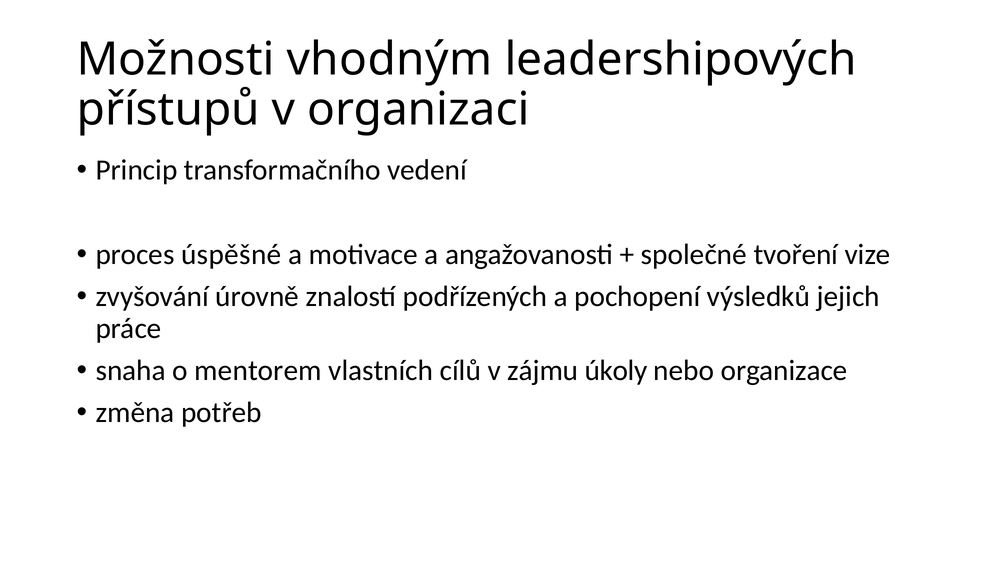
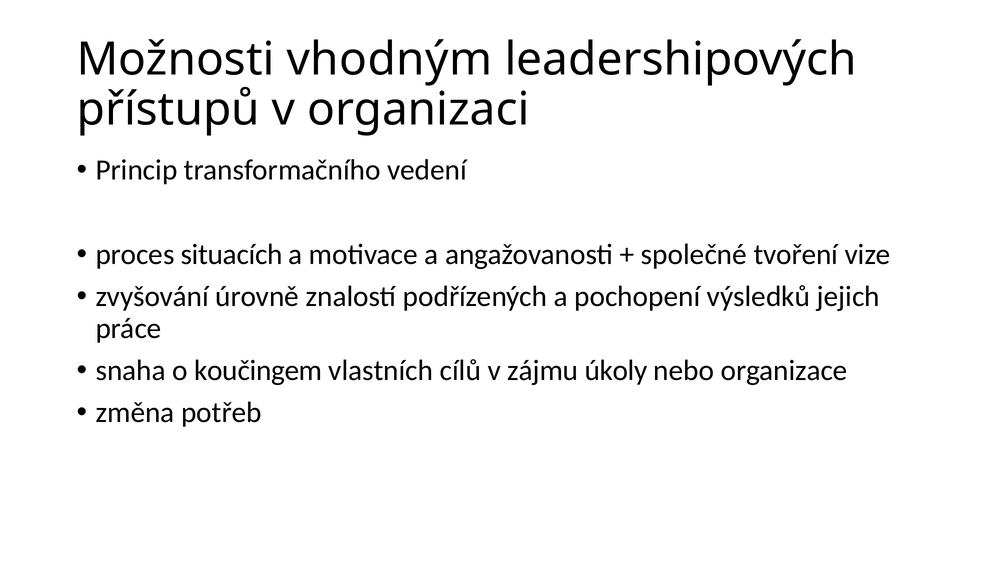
úspěšné: úspěšné -> situacích (232, 254)
mentorem: mentorem -> koučingem (258, 371)
